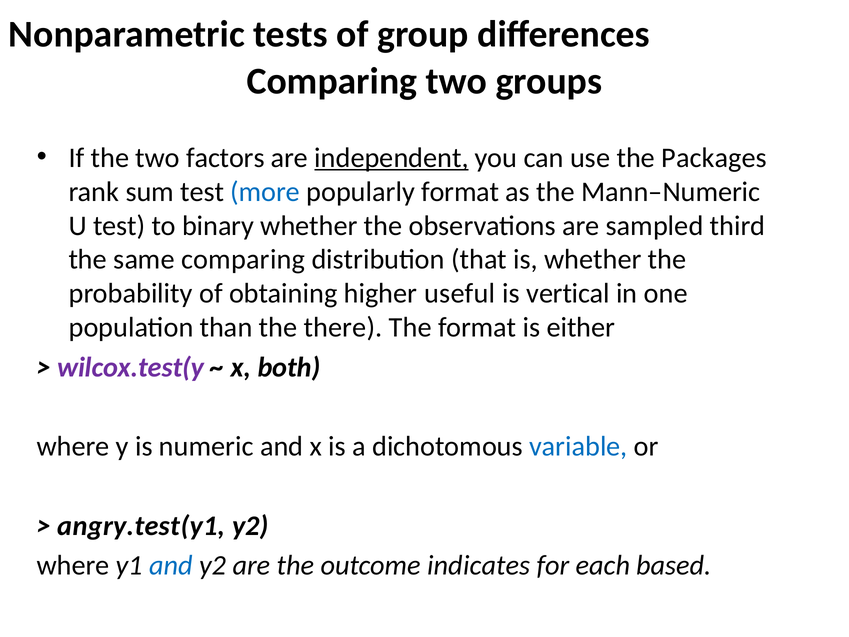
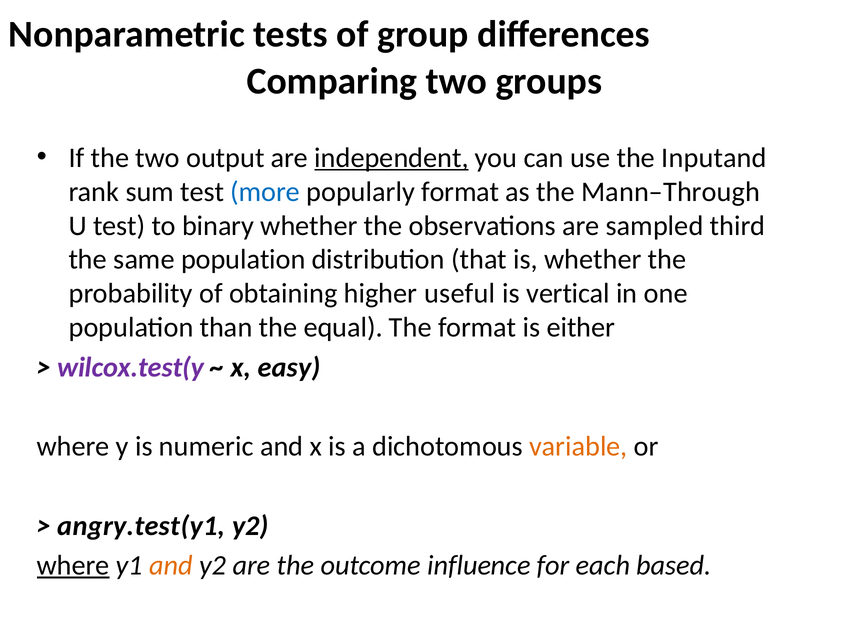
factors: factors -> output (225, 158)
Packages: Packages -> Inputand (714, 158)
Mann–Numeric: Mann–Numeric -> Mann–Through (671, 192)
same comparing: comparing -> population (243, 260)
there: there -> equal (343, 327)
both: both -> easy (289, 367)
variable colour: blue -> orange (578, 446)
where underline: none -> present (73, 565)
and colour: blue -> orange (171, 565)
indicates: indicates -> influence (479, 565)
